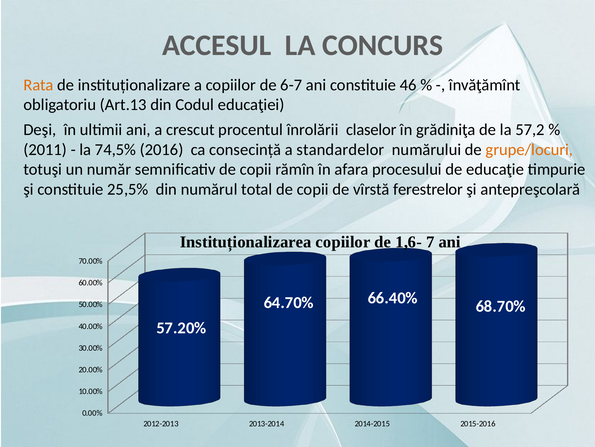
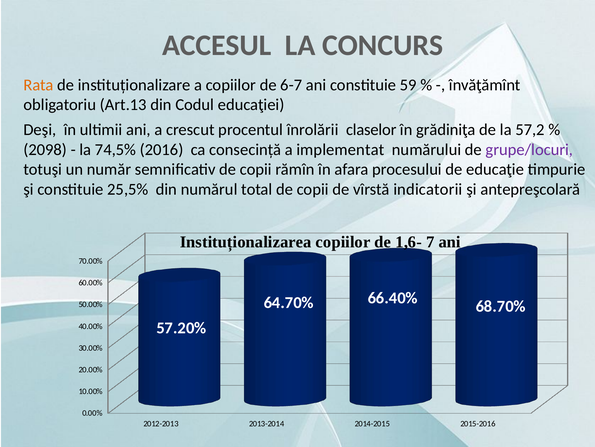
46: 46 -> 59 (408, 85)
2011: 2011 -> 2098 (45, 149)
standardelor: standardelor -> implementat (340, 149)
grupe/locuri colour: orange -> purple (529, 149)
ferestrelor: ferestrelor -> indicatorii (428, 189)
